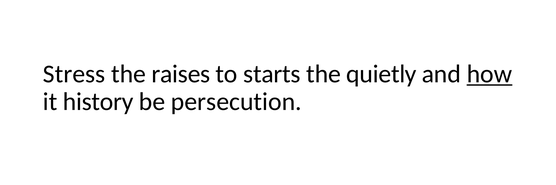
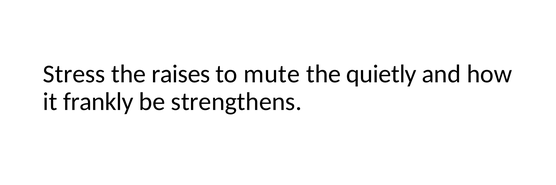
starts: starts -> mute (272, 74)
how underline: present -> none (490, 74)
history: history -> frankly (98, 102)
persecution: persecution -> strengthens (236, 102)
